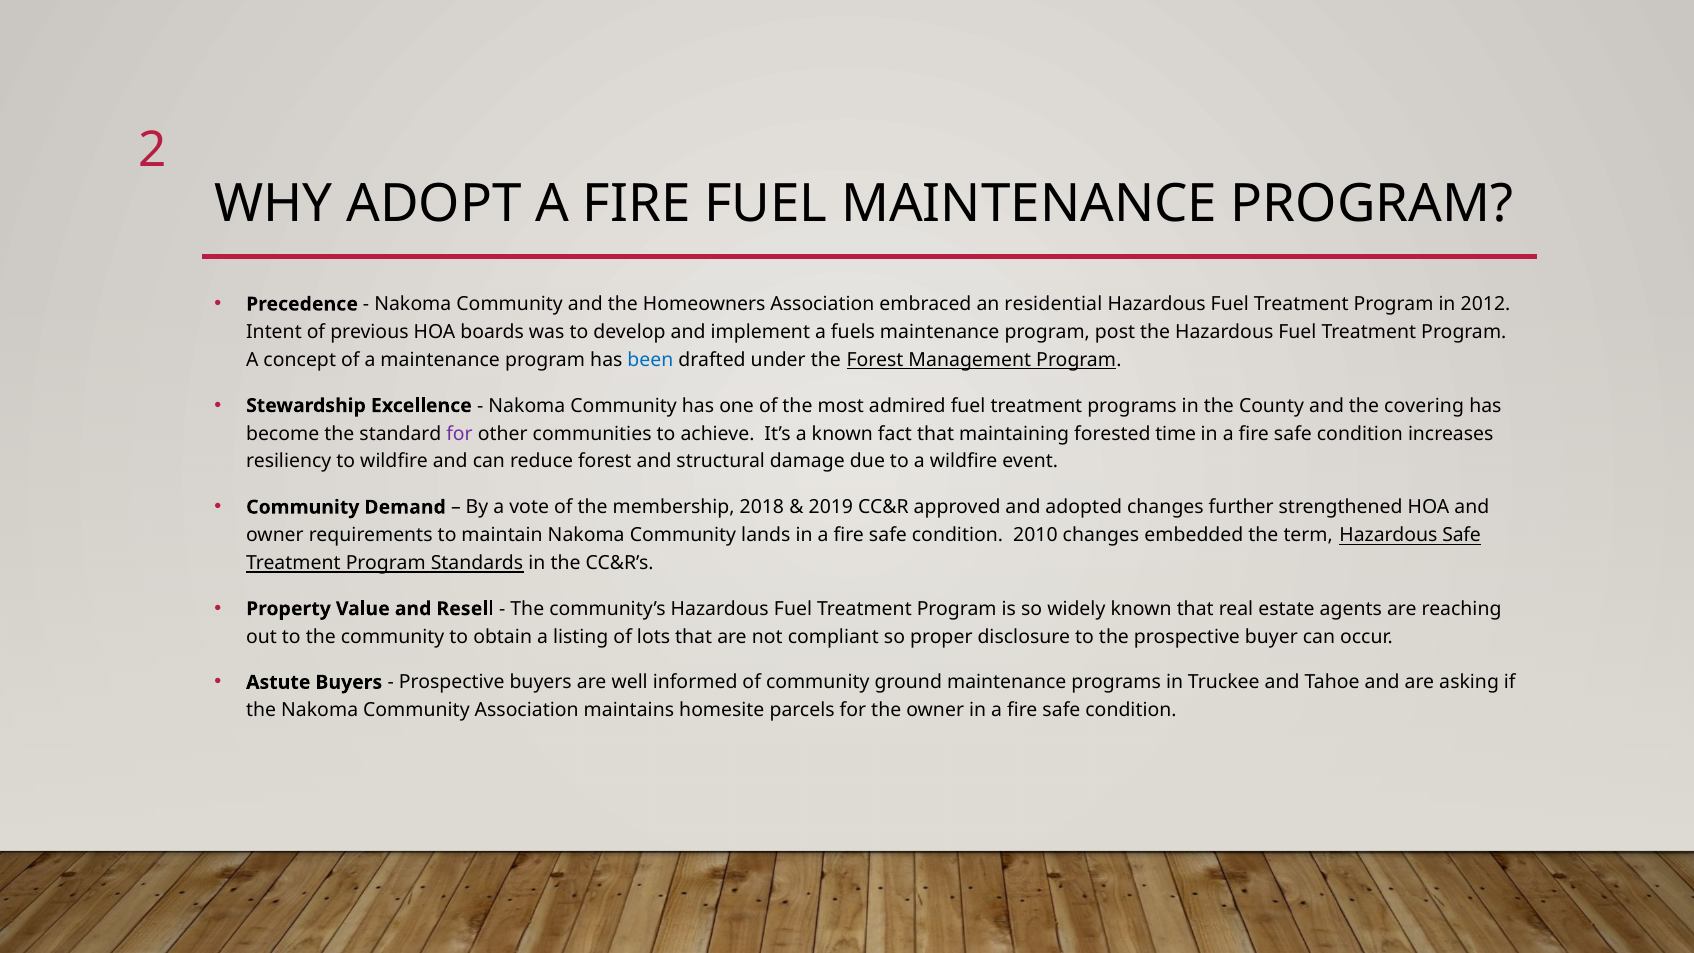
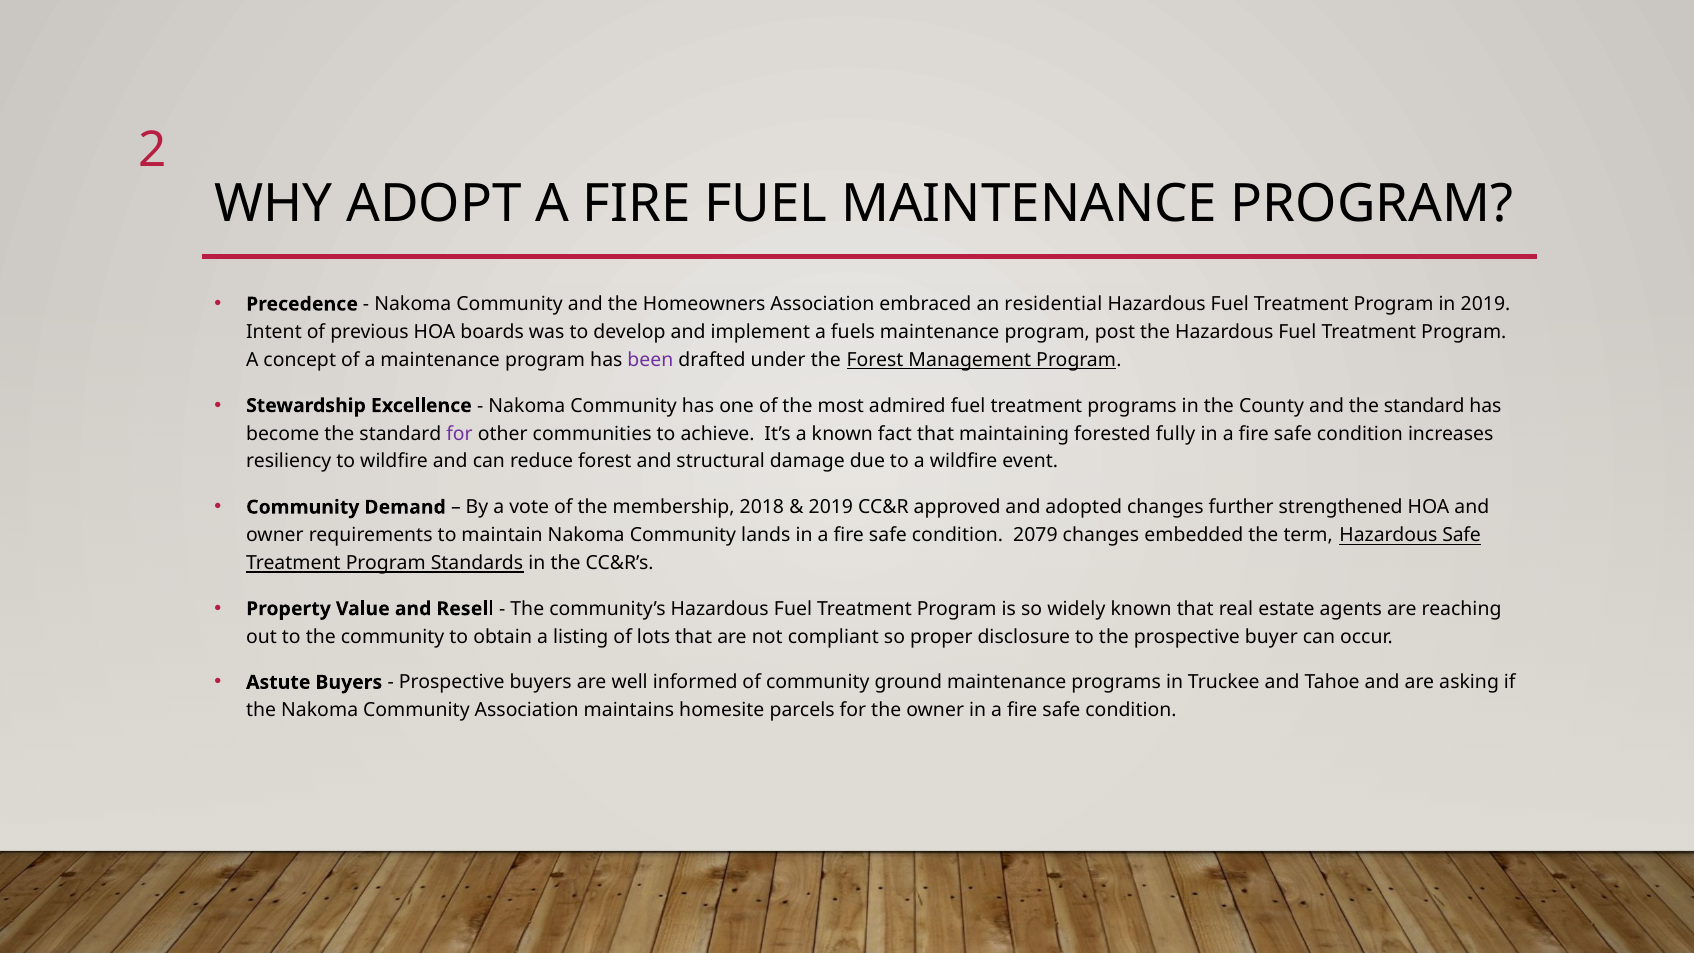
in 2012: 2012 -> 2019 (1486, 304)
been colour: blue -> purple (650, 360)
and the covering: covering -> standard (1424, 406)
time: time -> fully (1176, 434)
2010: 2010 -> 2079 (1035, 535)
